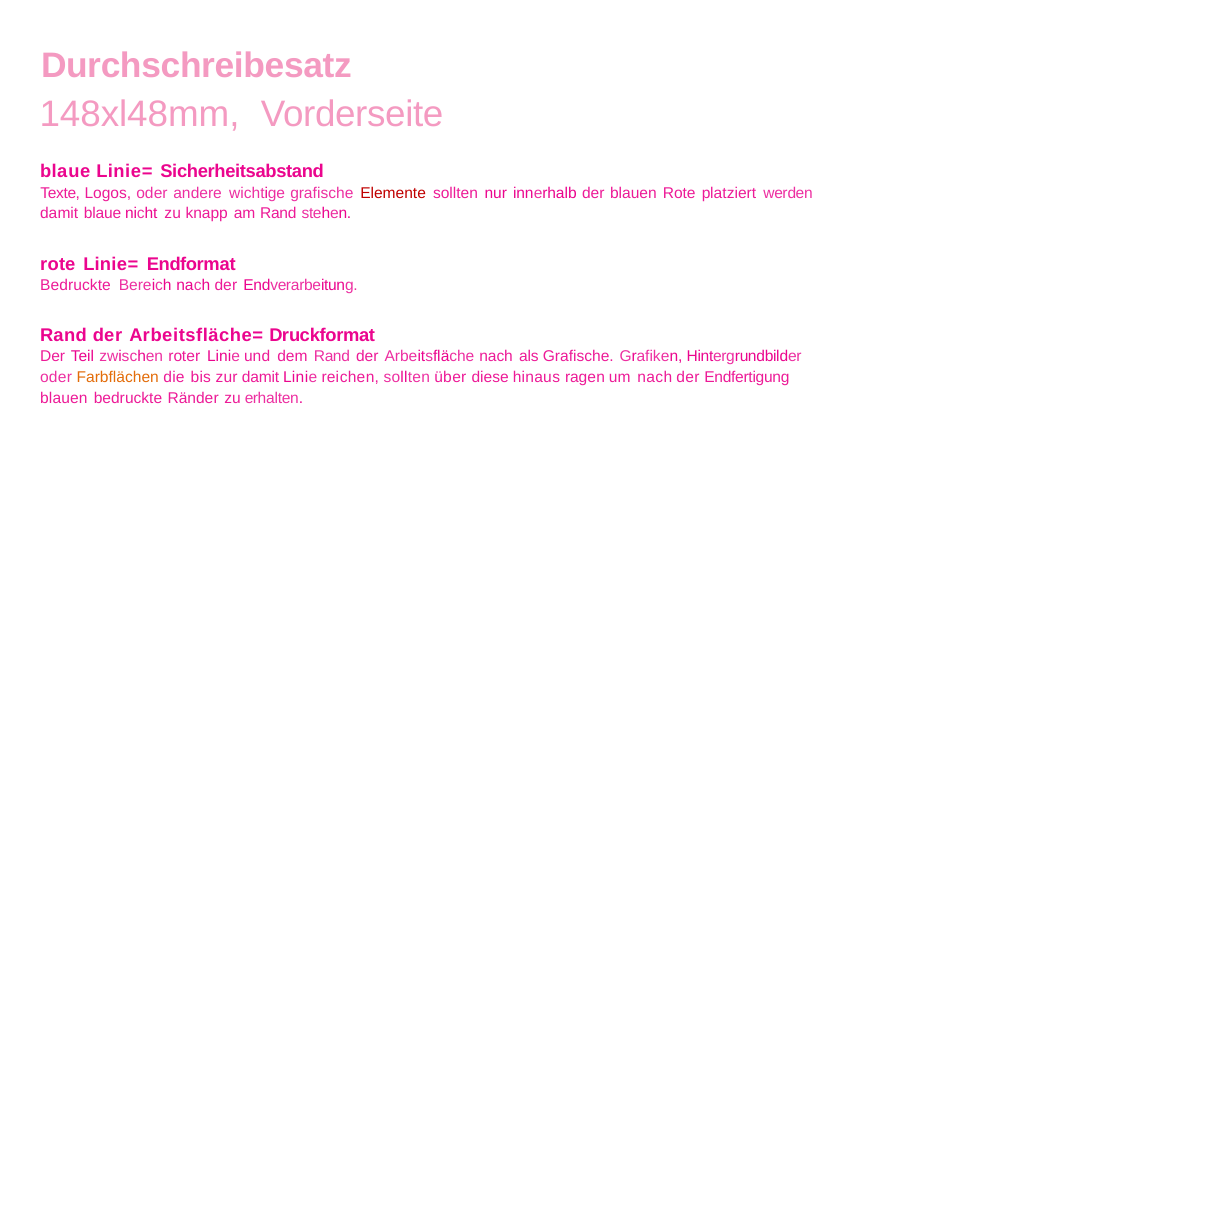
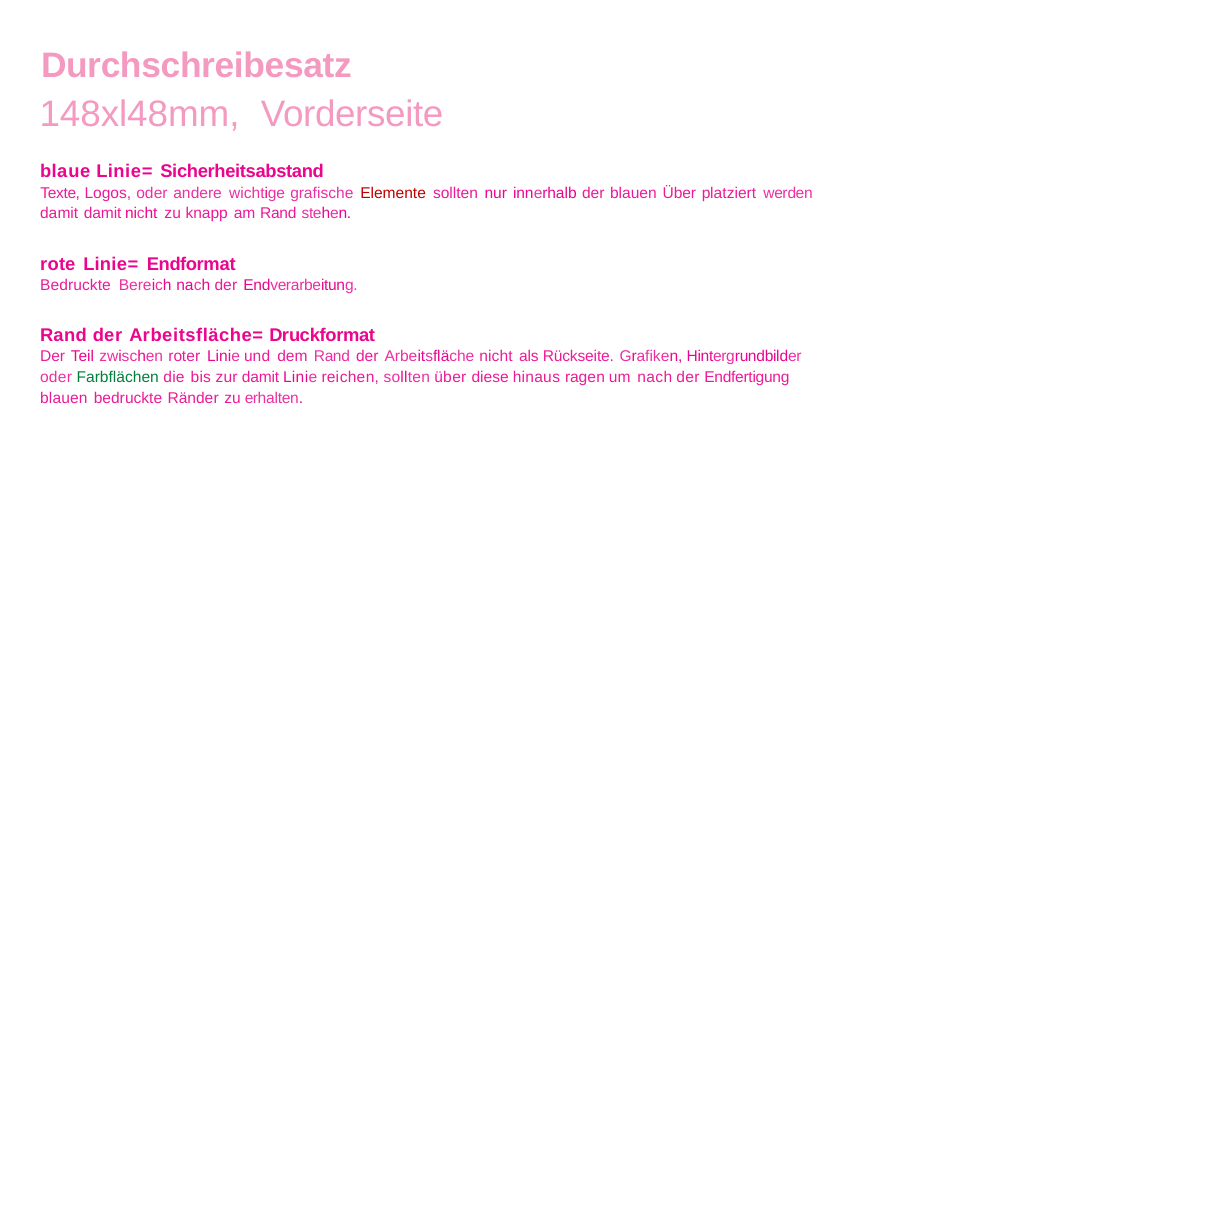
blauen Rote: Rote -> Über (679, 193)
damit blaue: blaue -> damit (103, 213)
Arbeitsfläche nach: nach -> nicht (496, 357)
als Grafische: Grafische -> Rückseite (578, 357)
Farbflächen colour: orange -> green (118, 378)
